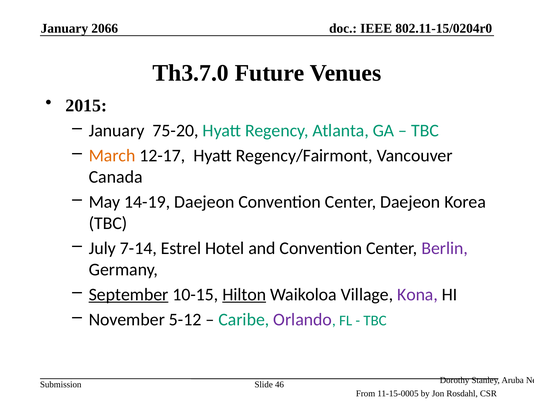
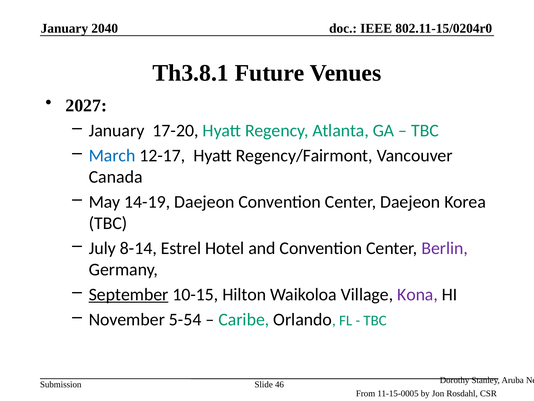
2066: 2066 -> 2040 (105, 28)
Th3.7.0: Th3.7.0 -> Th3.8.1 (191, 73)
2015: 2015 -> 2027 (86, 106)
75-20: 75-20 -> 17-20 (176, 130)
March colour: orange -> blue (112, 155)
7-14: 7-14 -> 8-14 (138, 248)
Hilton underline: present -> none (244, 294)
5-12: 5-12 -> 5-54 (185, 319)
Orlando colour: purple -> black (303, 319)
